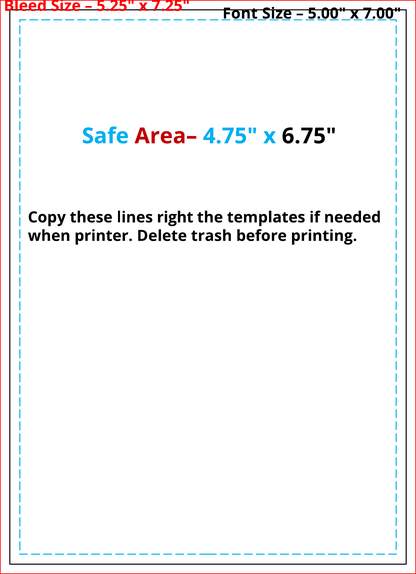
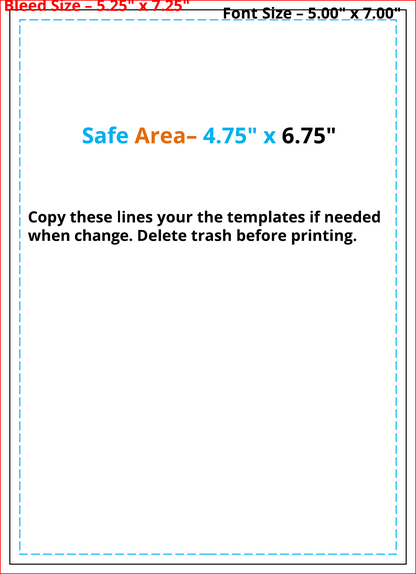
Area– colour: red -> orange (166, 136)
right: right -> your (175, 218)
printer: printer -> change (104, 236)
